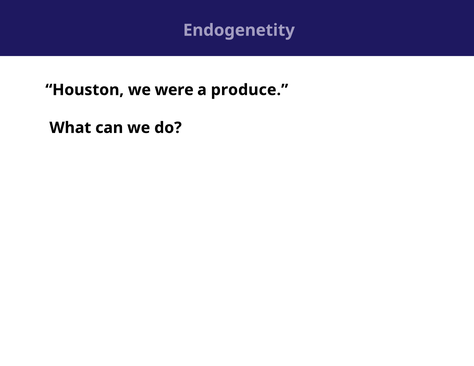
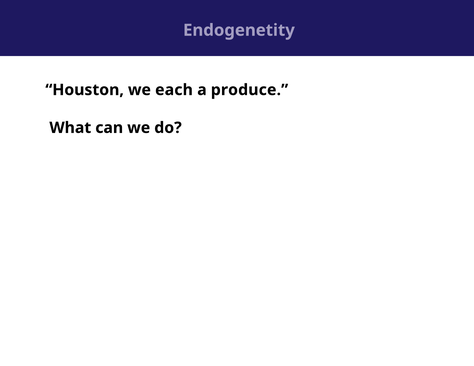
were: were -> each (174, 90)
